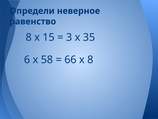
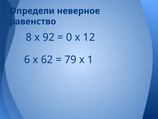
15: 15 -> 92 (49, 37)
3: 3 -> 0 (69, 37)
35: 35 -> 12 (89, 37)
58: 58 -> 62 (47, 60)
66: 66 -> 79 (70, 60)
х 8: 8 -> 1 (90, 60)
